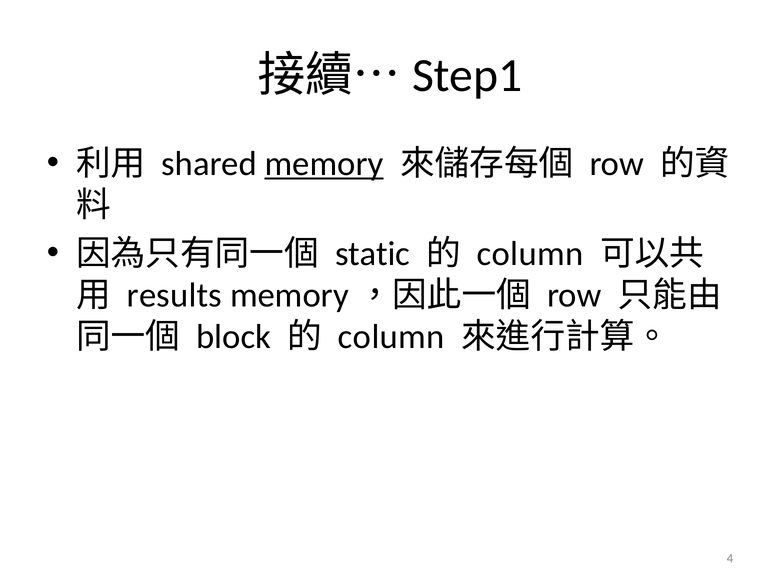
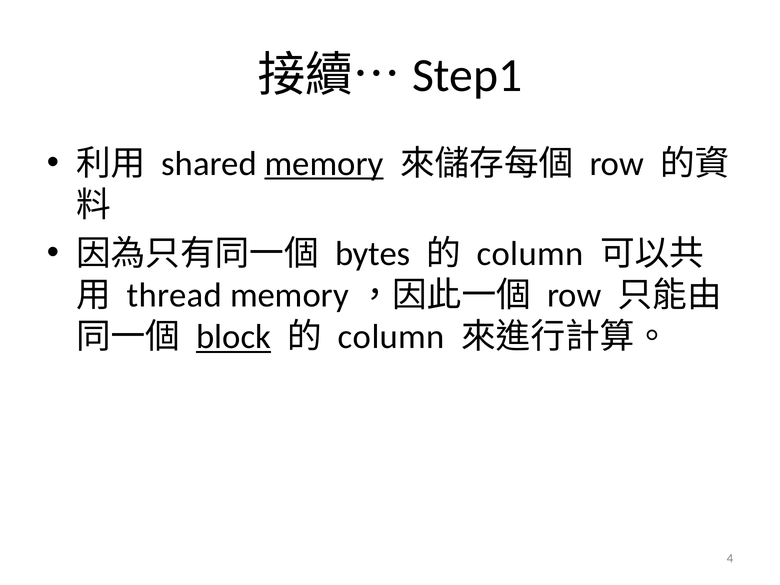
static: static -> bytes (373, 254)
results: results -> thread (174, 295)
block underline: none -> present (234, 337)
